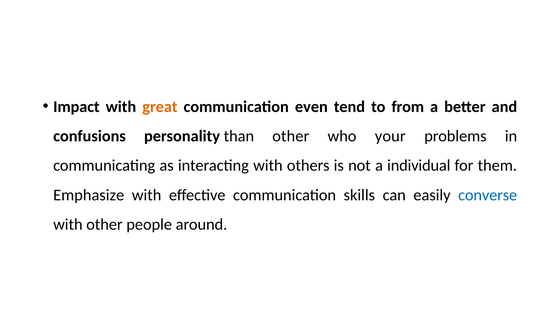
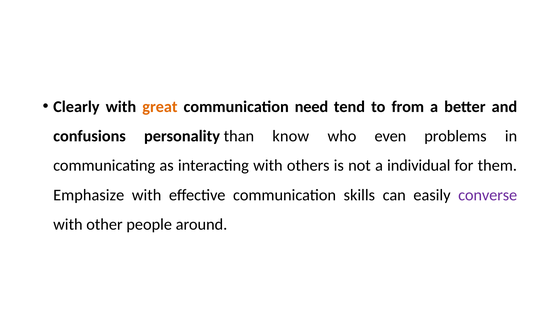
Impact: Impact -> Clearly (76, 107)
even: even -> need (311, 107)
than other: other -> know (291, 136)
your: your -> even (390, 136)
converse colour: blue -> purple (488, 195)
